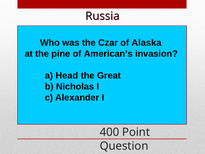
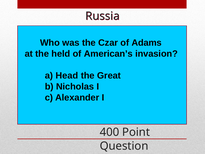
Alaska: Alaska -> Adams (147, 43)
pine: pine -> held (61, 54)
